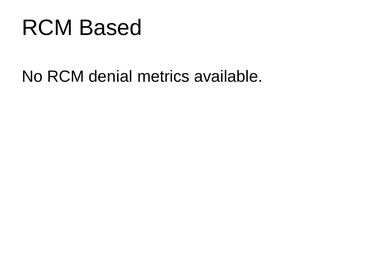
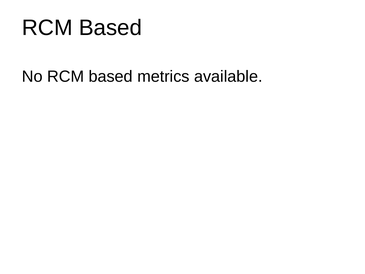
No RCM denial: denial -> based (111, 77)
